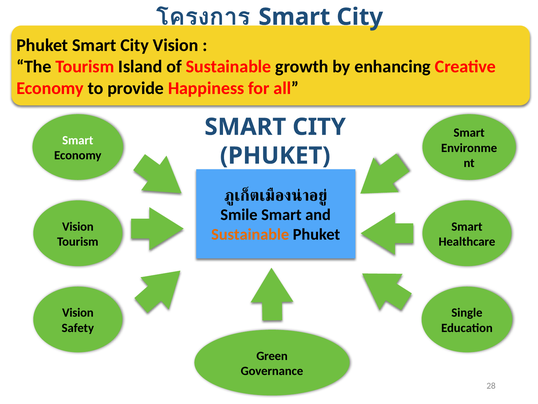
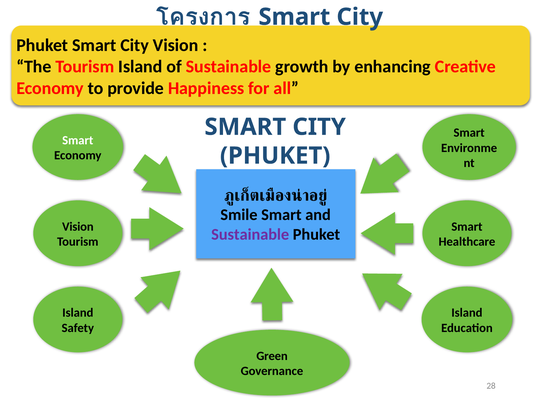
Sustainable colour: orange -> purple (250, 234)
Vision: Vision -> Island (78, 312)
Single: Single -> Island (467, 312)
